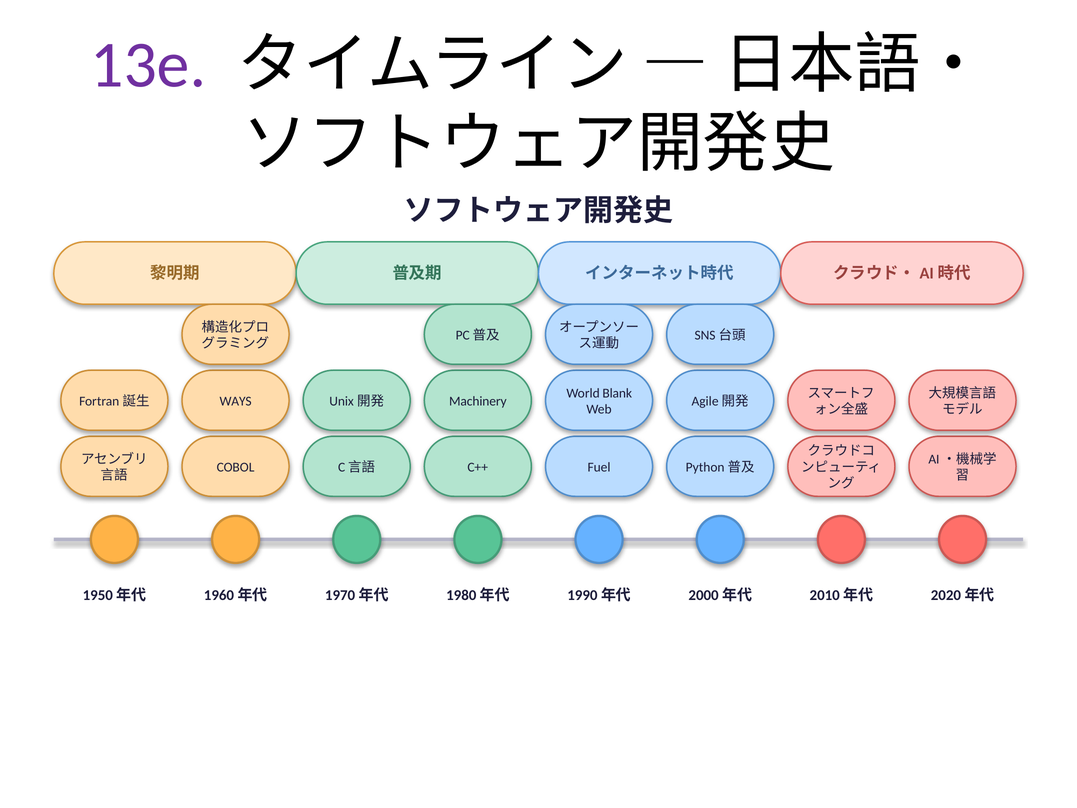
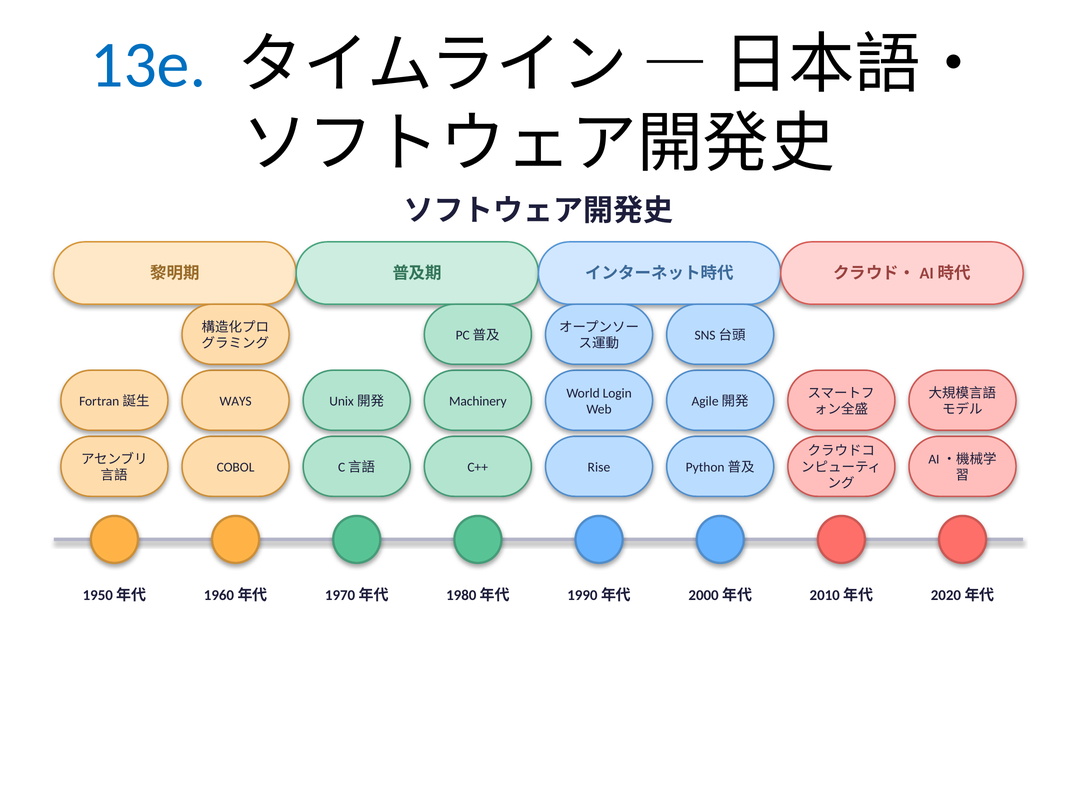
13e colour: purple -> blue (148, 65)
Blank: Blank -> Login (617, 393)
Fuel: Fuel -> Rise (599, 467)
